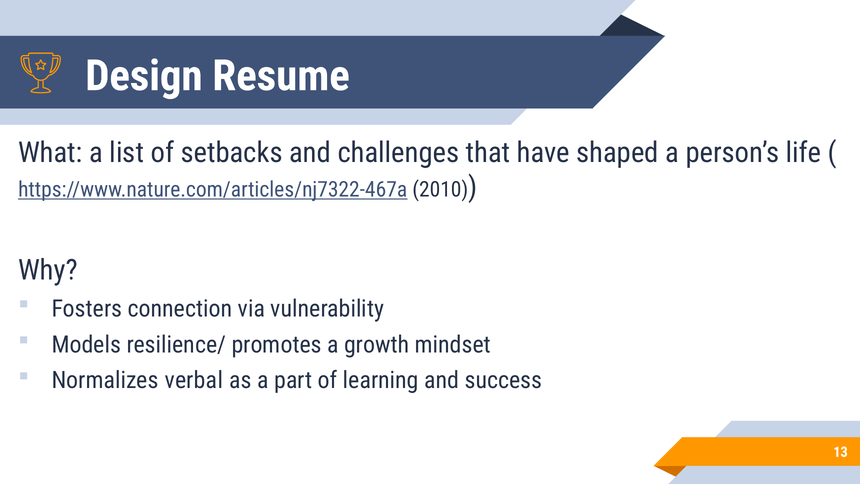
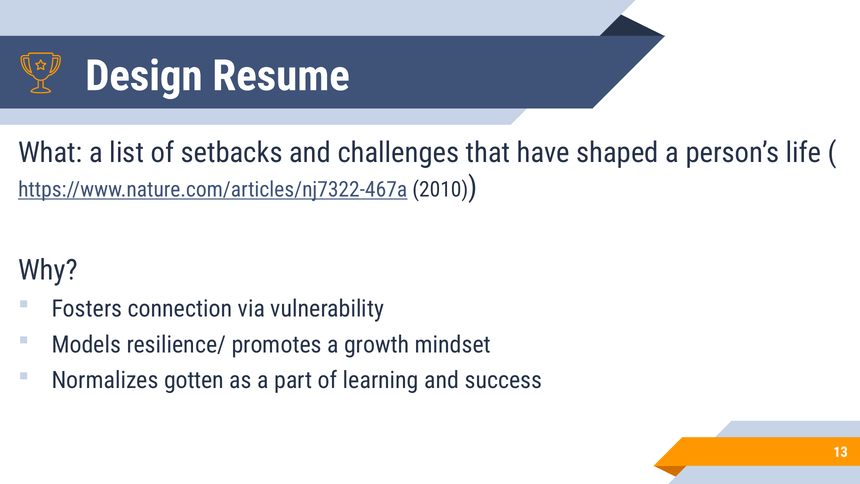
verbal: verbal -> gotten (194, 380)
